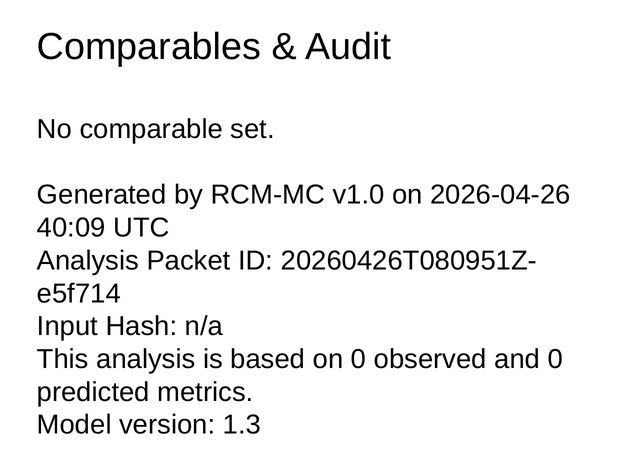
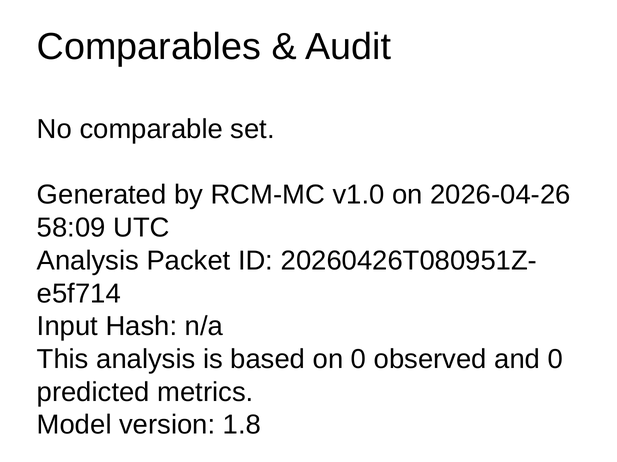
40:09: 40:09 -> 58:09 (71, 228)
1.3: 1.3 -> 1.8 (242, 426)
